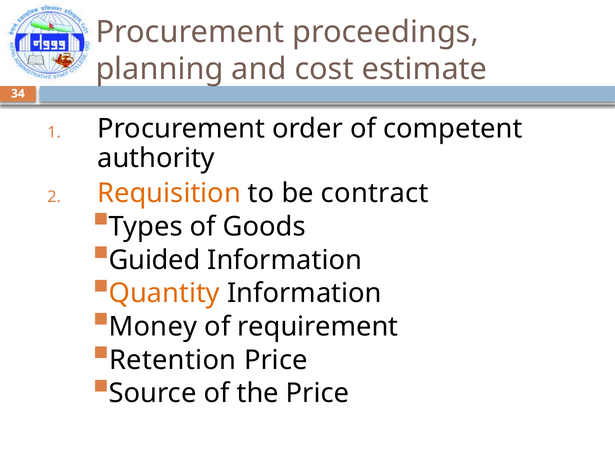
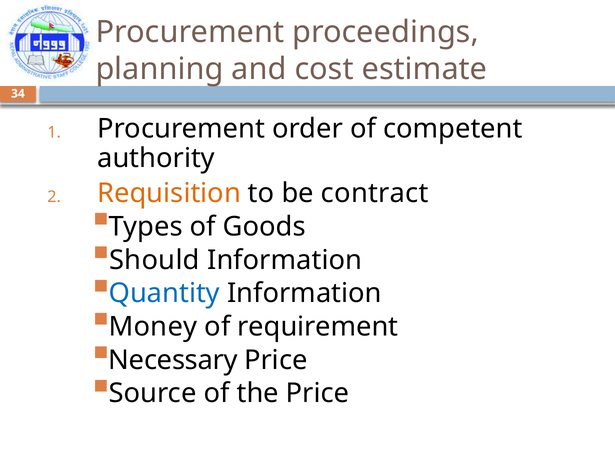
Guided: Guided -> Should (154, 260)
Quantity colour: orange -> blue (164, 294)
Retention: Retention -> Necessary (173, 360)
